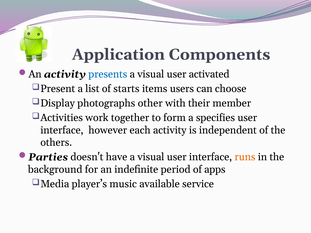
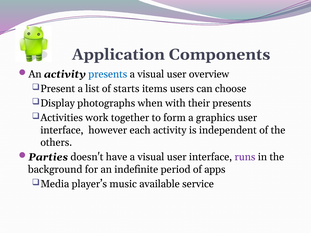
activated: activated -> overview (209, 74)
other: other -> when (150, 103)
their member: member -> presents (232, 103)
specifies: specifies -> graphics (215, 118)
runs colour: orange -> purple (245, 157)
